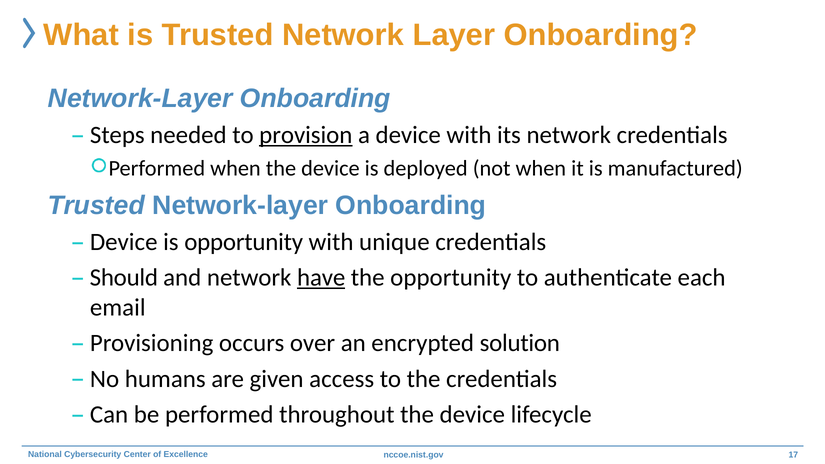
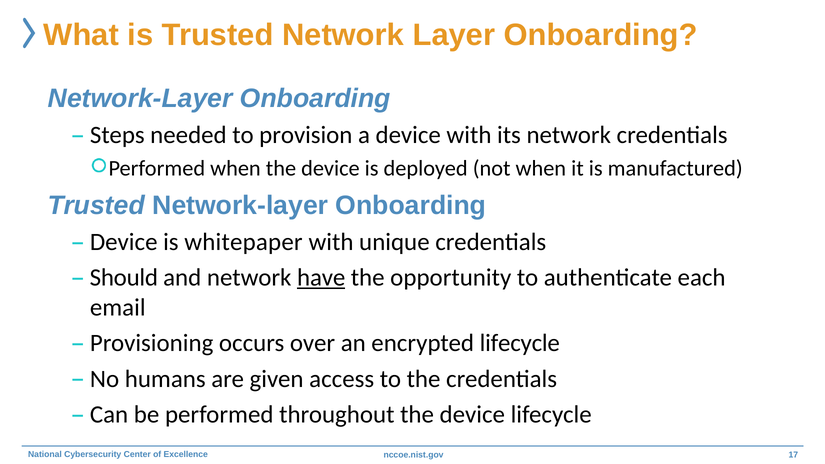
provision underline: present -> none (306, 135)
is opportunity: opportunity -> whitepaper (243, 242)
encrypted solution: solution -> lifecycle (520, 343)
